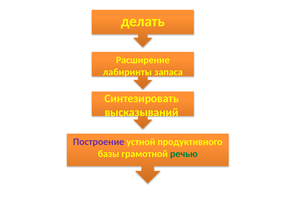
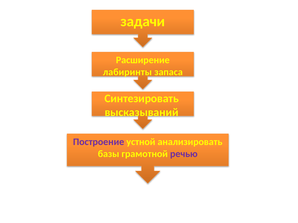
делать: делать -> задачи (143, 21)
продуктивного: продуктивного -> анализировать (190, 142)
речью colour: green -> purple (184, 154)
